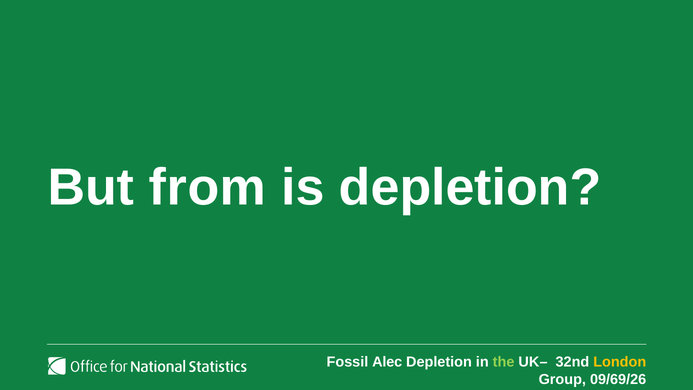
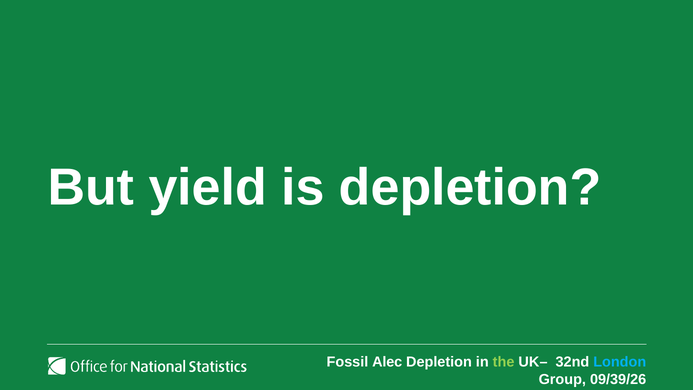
from: from -> yield (208, 188)
London colour: yellow -> light blue (620, 362)
09/69/26: 09/69/26 -> 09/39/26 (618, 379)
